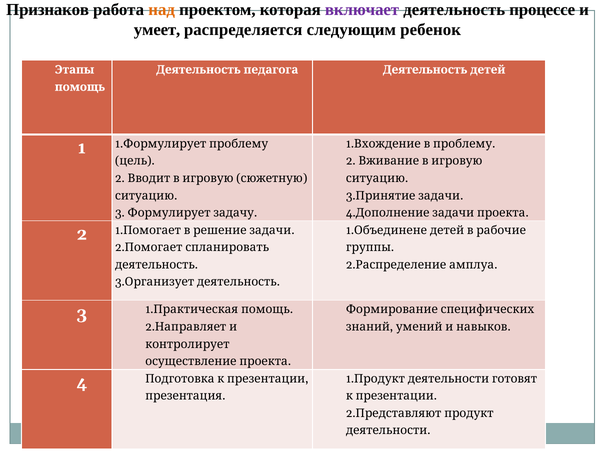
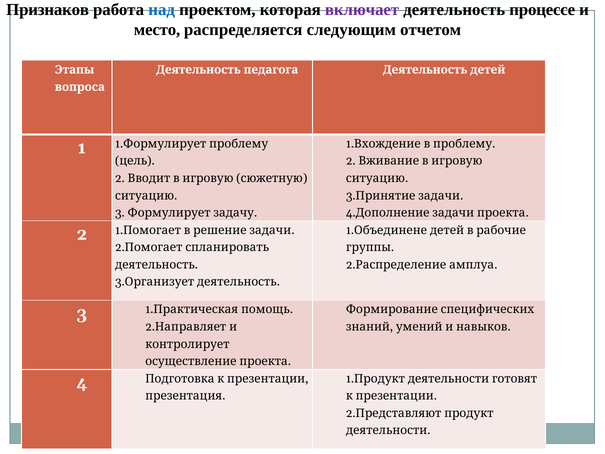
над colour: orange -> blue (162, 10)
умеет: умеет -> место (157, 30)
ребенок: ребенок -> отчетом (431, 30)
помощь: помощь -> вопроса (80, 87)
